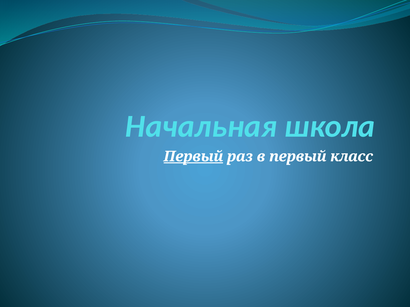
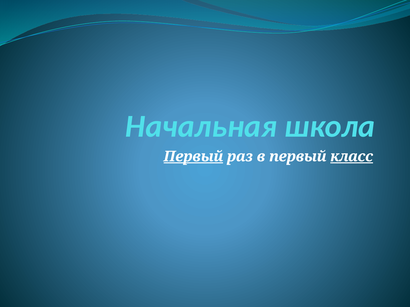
класс underline: none -> present (352, 157)
